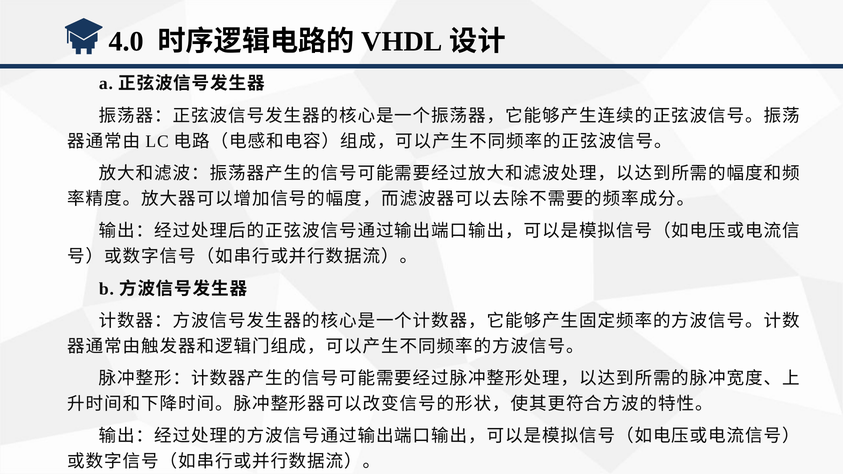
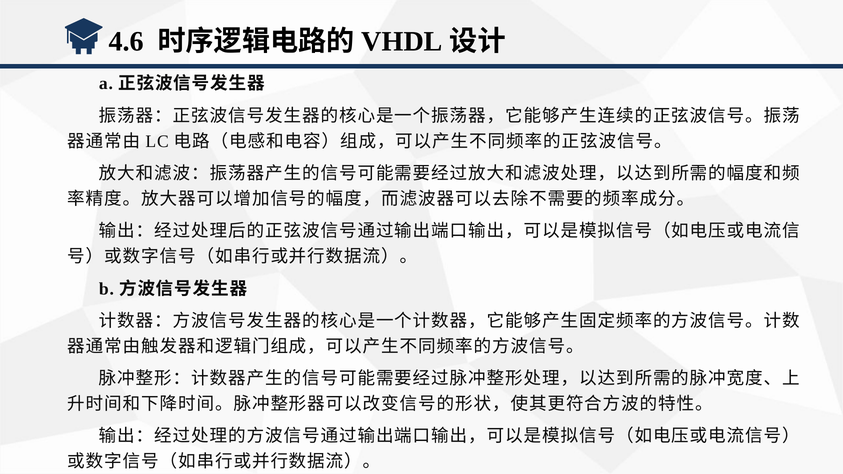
4.0: 4.0 -> 4.6 (126, 42)
